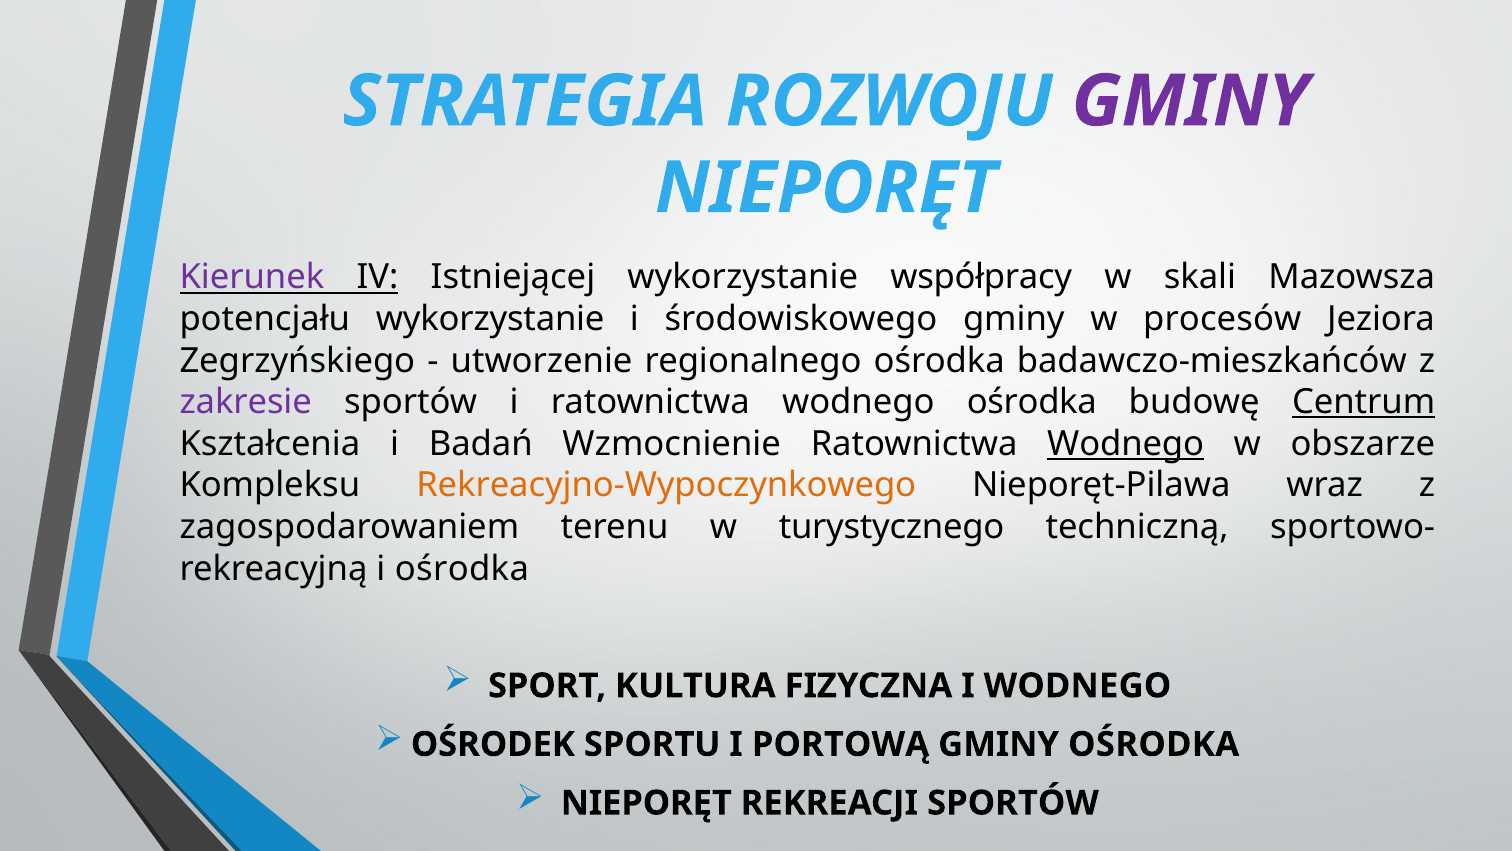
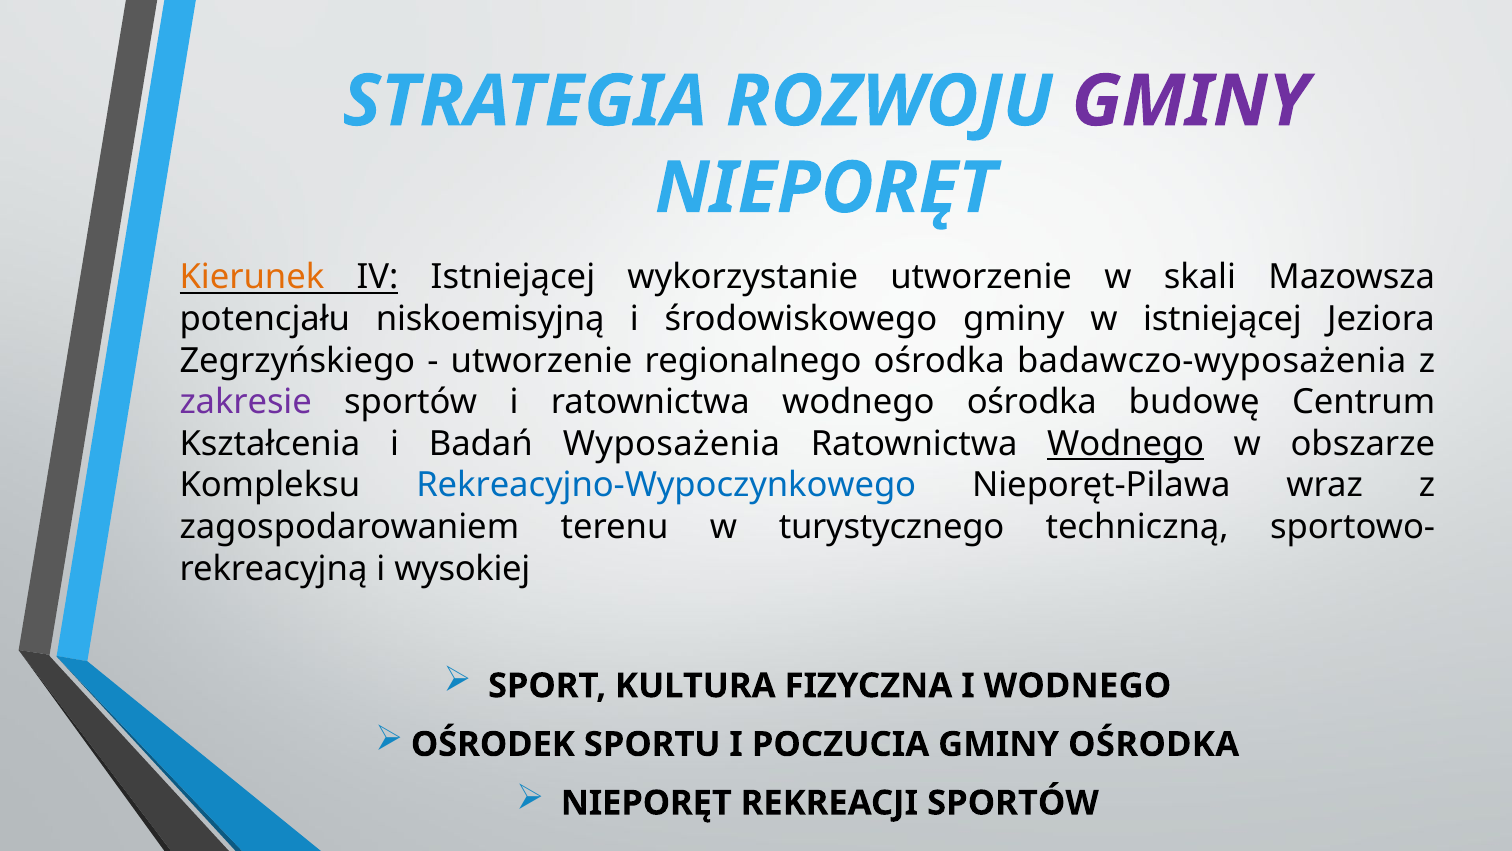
Kierunek colour: purple -> orange (252, 277)
wykorzystanie współpracy: współpracy -> utworzenie (981, 277)
potencjału wykorzystanie: wykorzystanie -> niskoemisyjną (490, 319)
w procesów: procesów -> istniejącej (1222, 319)
badawczo-mieszkańców: badawczo-mieszkańców -> badawczo-wyposażenia (1212, 360)
Centrum underline: present -> none (1364, 402)
Wzmocnienie: Wzmocnienie -> Wyposażenia (672, 444)
Rekreacyjno-Wypoczynkowego colour: orange -> blue (666, 485)
i ośrodka: ośrodka -> wysokiej (462, 568)
PORTOWĄ: PORTOWĄ -> POCZUCIA (841, 744)
